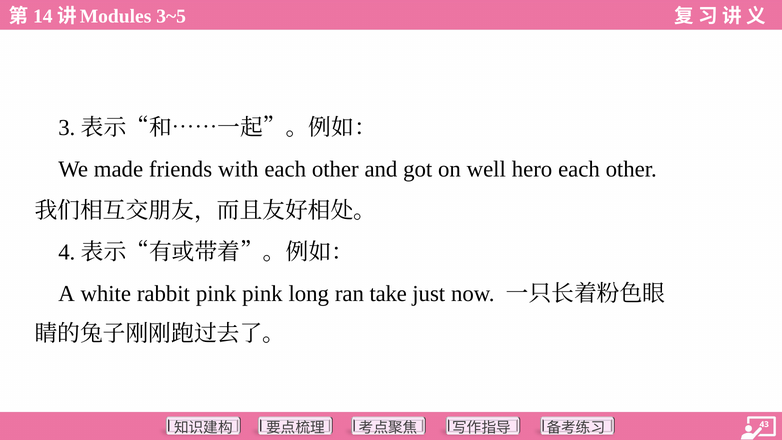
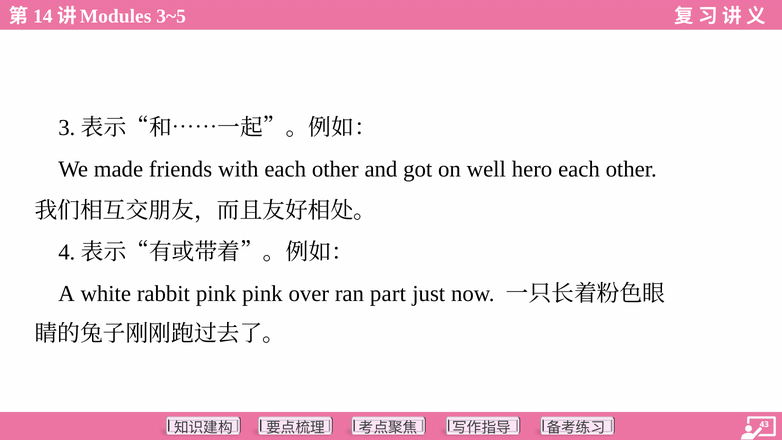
long: long -> over (309, 294)
take: take -> part (388, 294)
